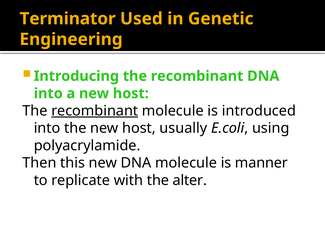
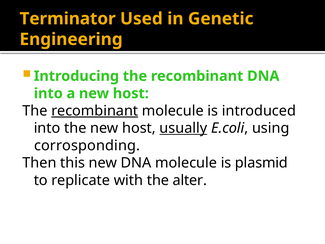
usually underline: none -> present (183, 128)
polyacrylamide: polyacrylamide -> corrosponding (87, 145)
manner: manner -> plasmid (261, 163)
